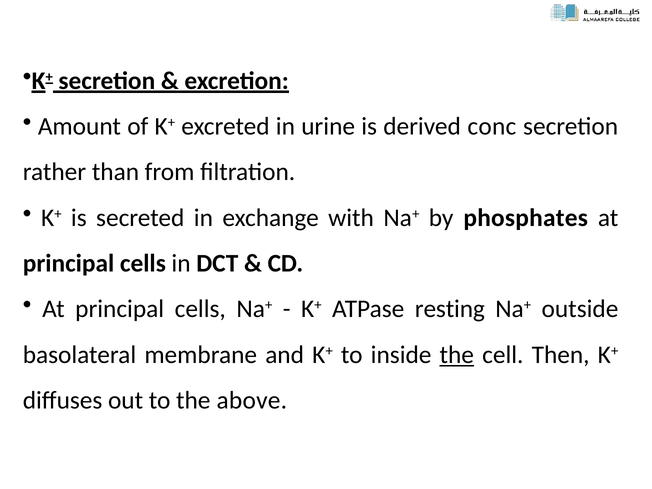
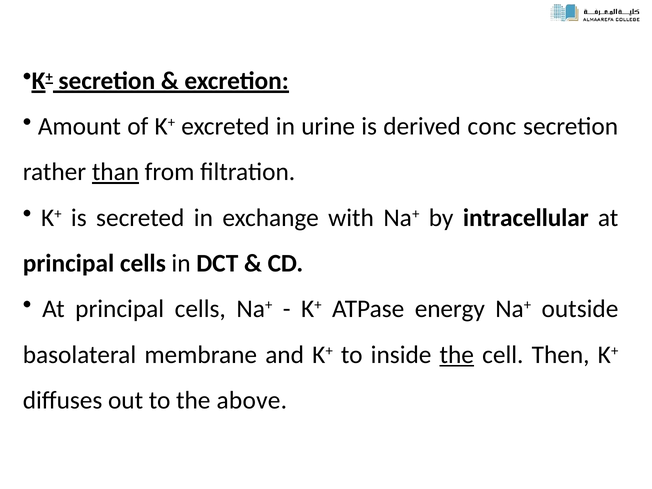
than underline: none -> present (115, 172)
phosphates: phosphates -> intracellular (526, 218)
resting: resting -> energy (450, 309)
